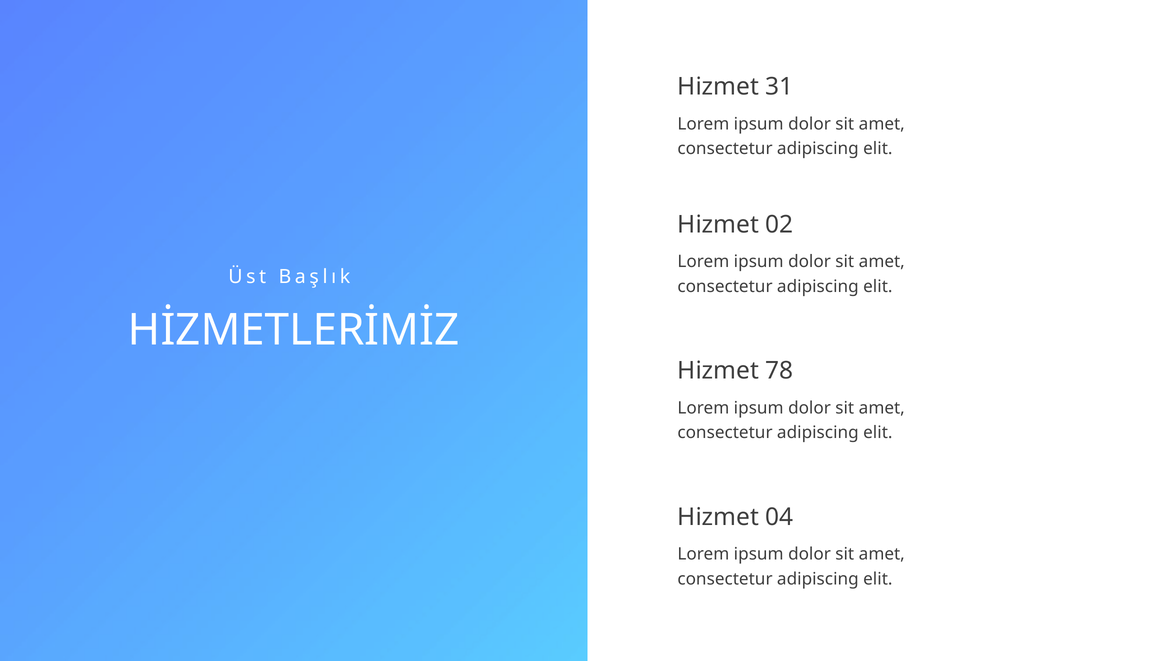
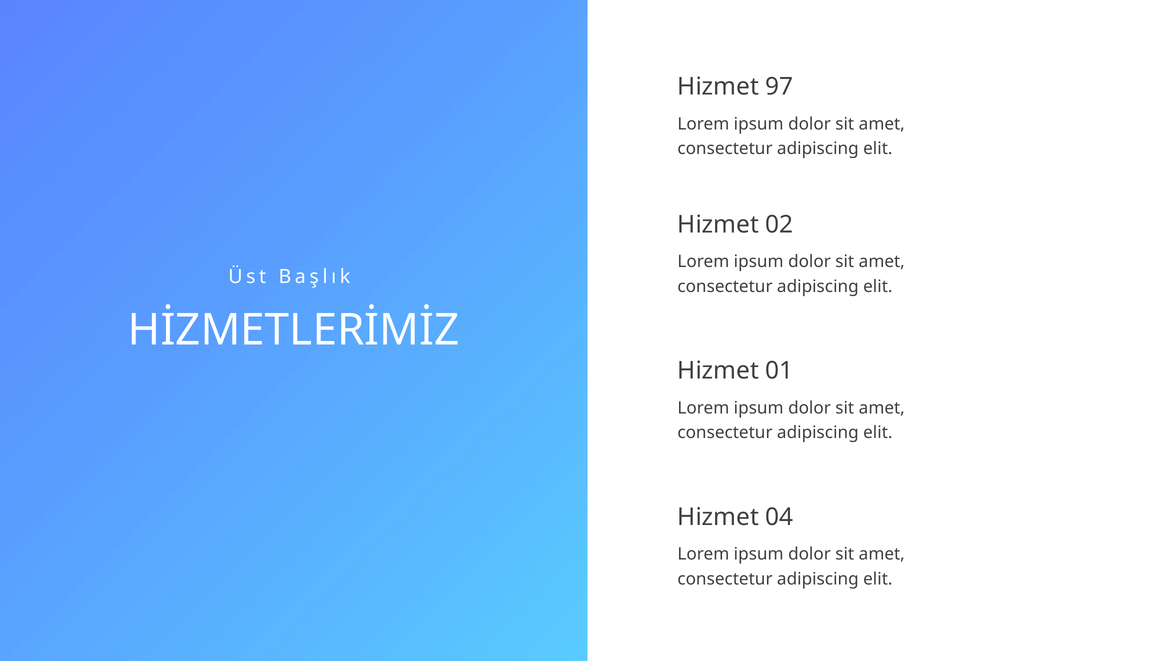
31: 31 -> 97 (779, 87)
78: 78 -> 01 (779, 371)
